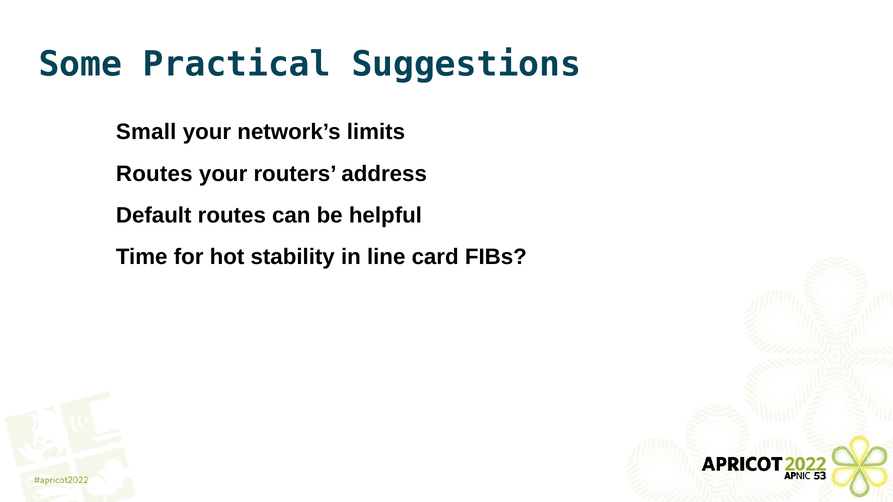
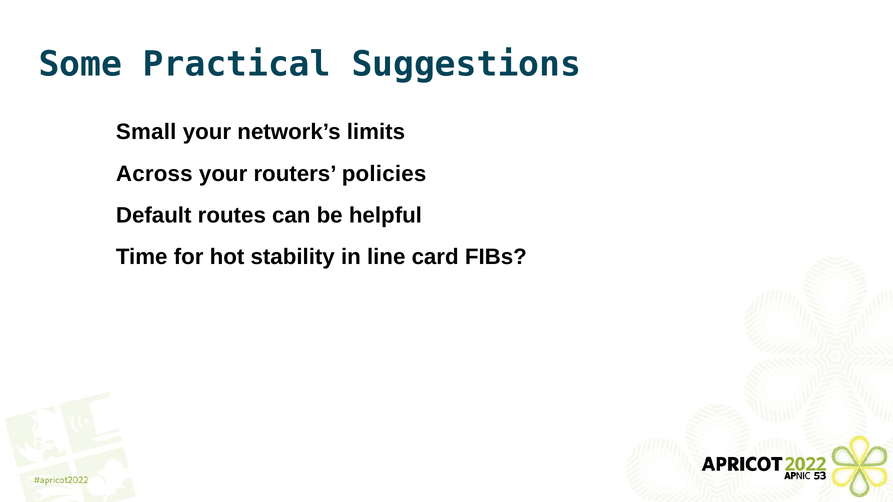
Routes: Routes -> Across (154, 174)
address: address -> policies (384, 174)
